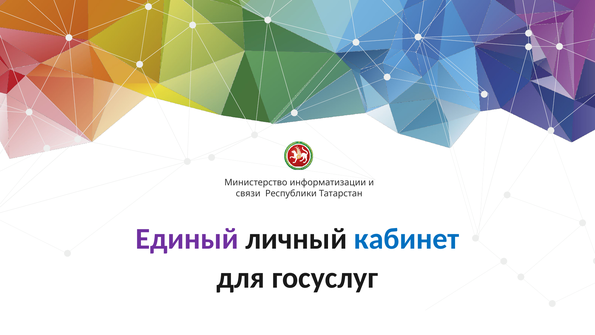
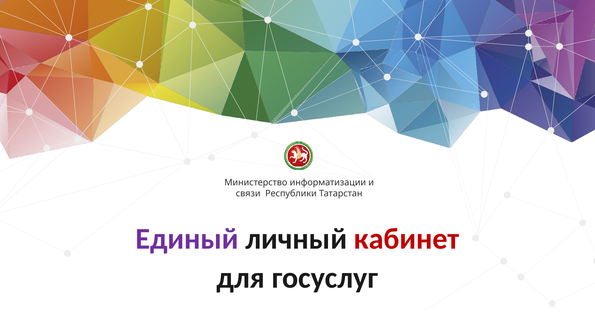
кабинет colour: blue -> red (407, 239)
